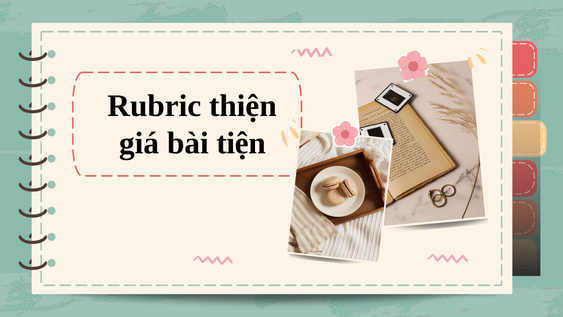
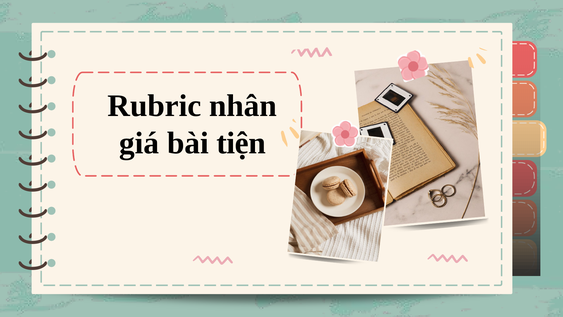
thiện: thiện -> nhân (243, 106)
